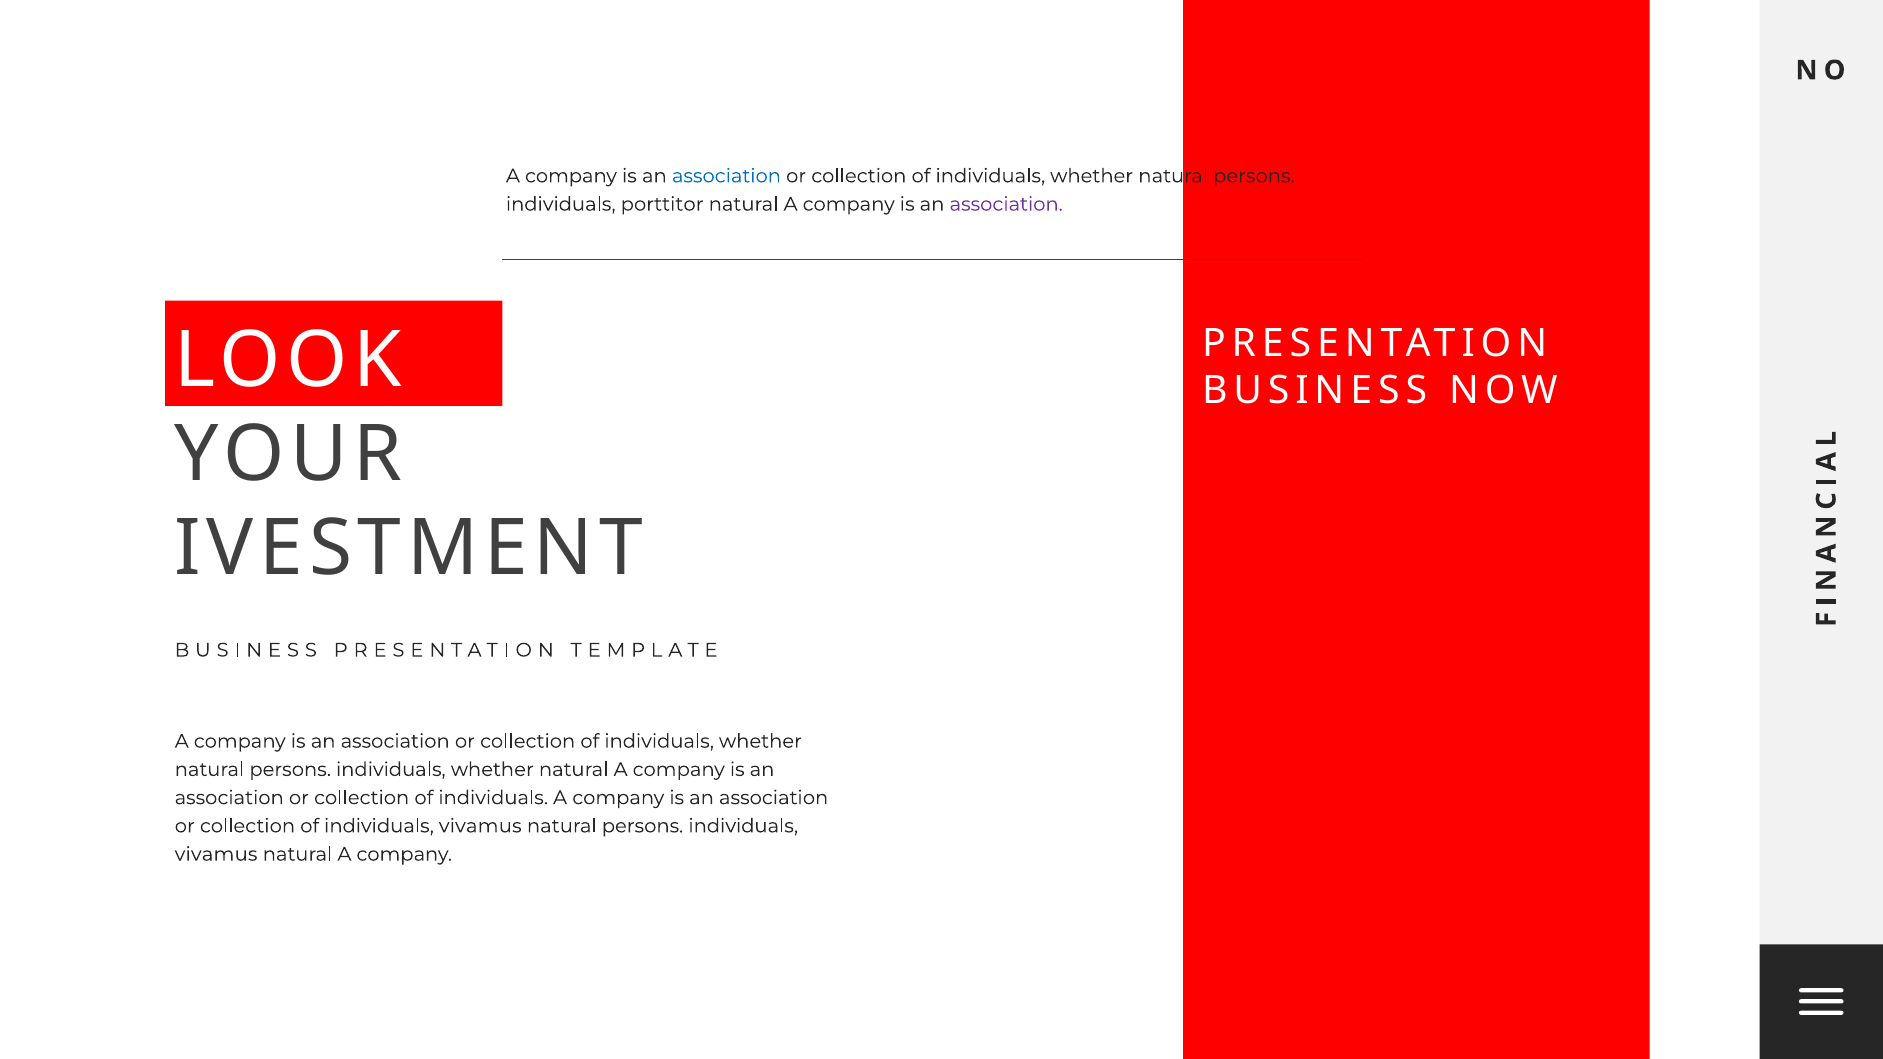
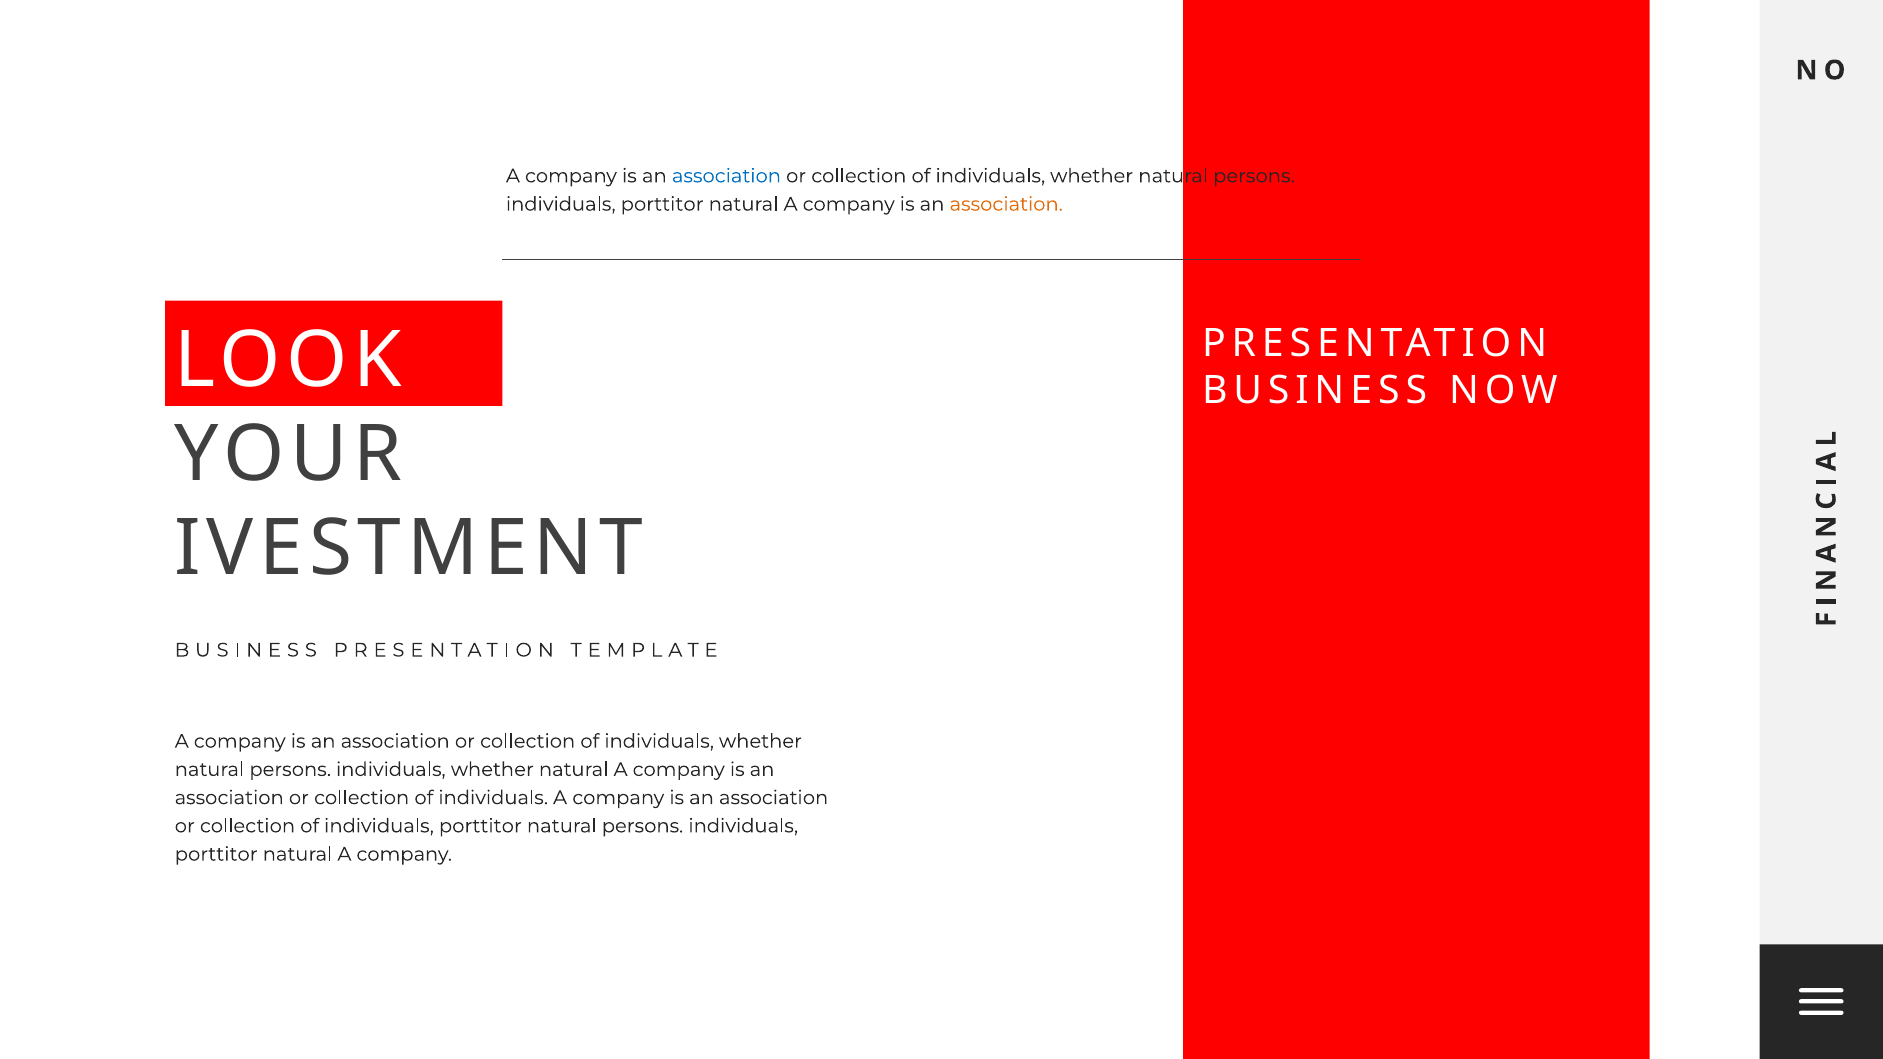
association colour: purple -> orange (1006, 204)
of individuals vivamus: vivamus -> porttitor (480, 826)
vivamus: vivamus -> porttitor (216, 854)
